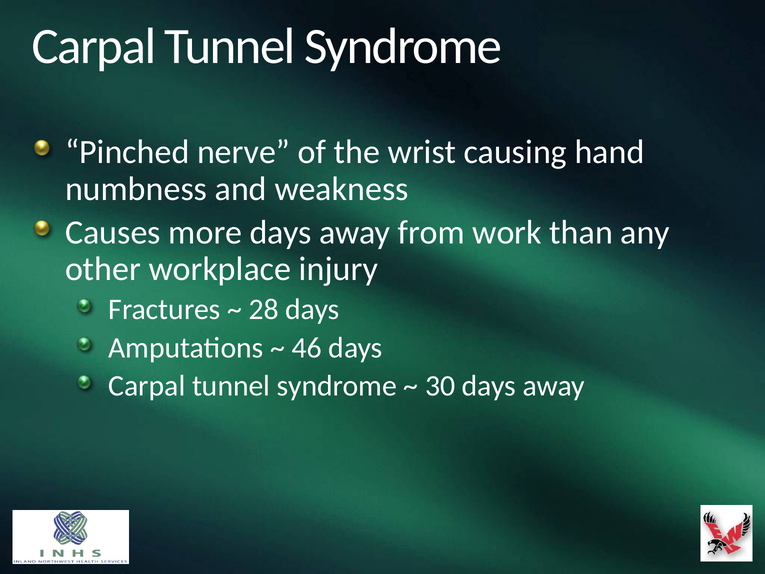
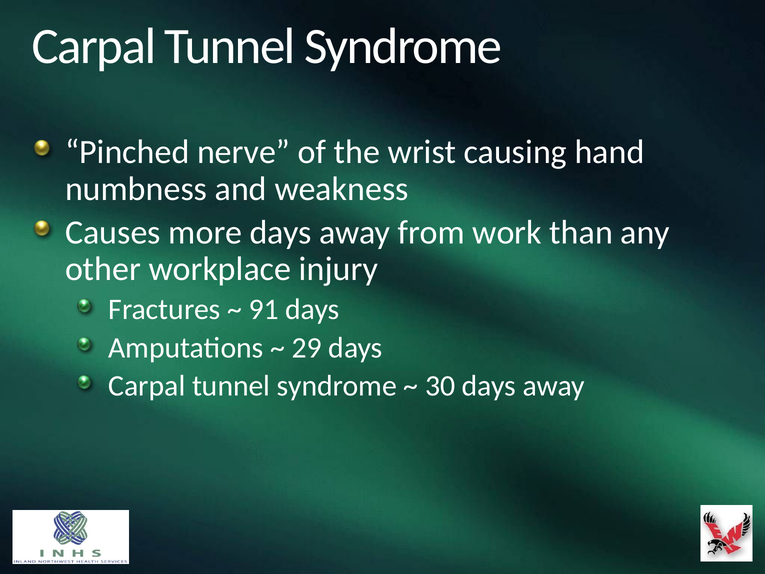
28: 28 -> 91 (264, 309)
46: 46 -> 29 (307, 348)
